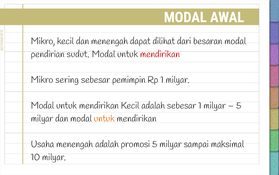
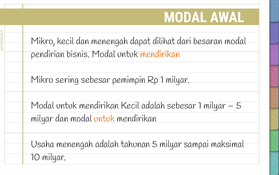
sudut: sudut -> bisnis (78, 54)
mendirikan colour: red -> orange (160, 54)
promosi: promosi -> tahunan (135, 144)
